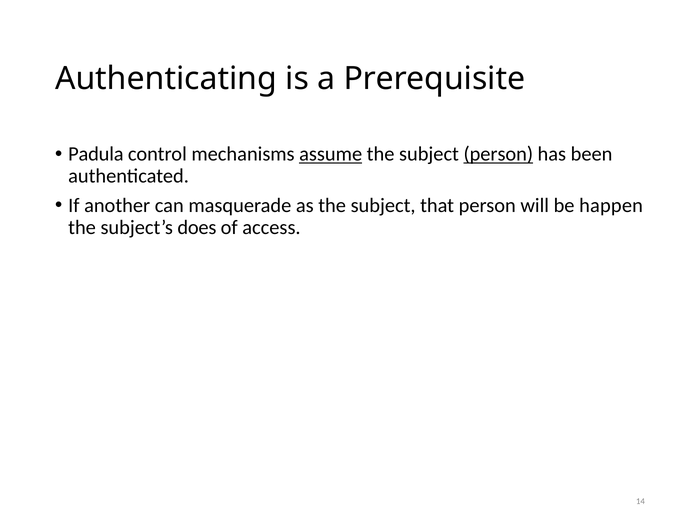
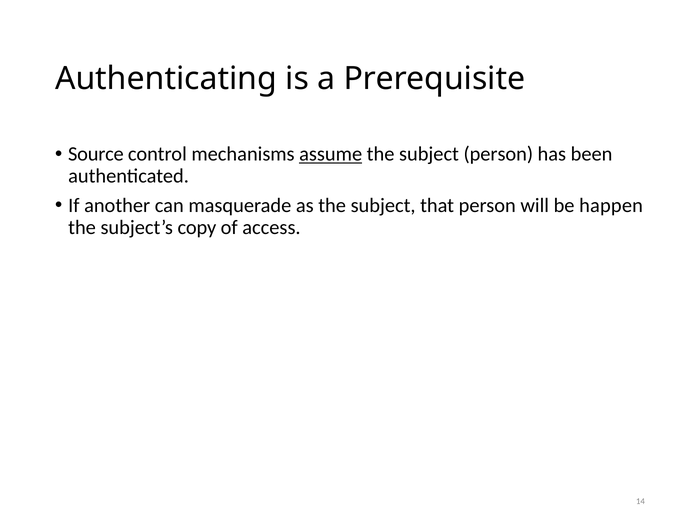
Padula: Padula -> Source (96, 154)
person underline: present -> none (498, 154)
does: does -> copy (197, 228)
